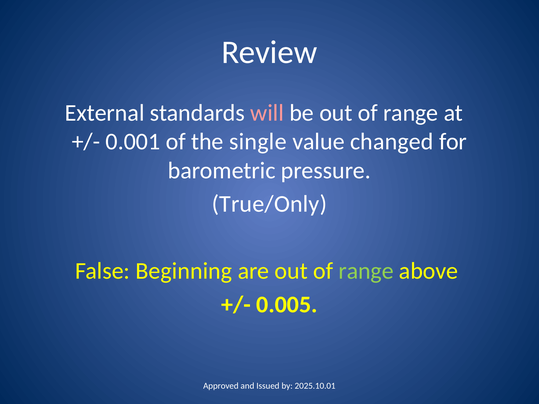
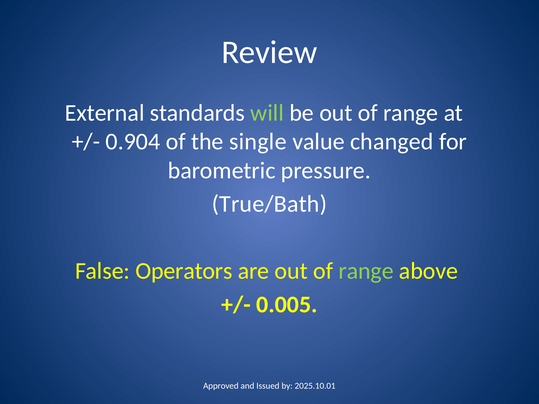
will colour: pink -> light green (267, 113)
0.001: 0.001 -> 0.904 (133, 142)
True/Only: True/Only -> True/Bath (269, 204)
Beginning: Beginning -> Operators (184, 271)
